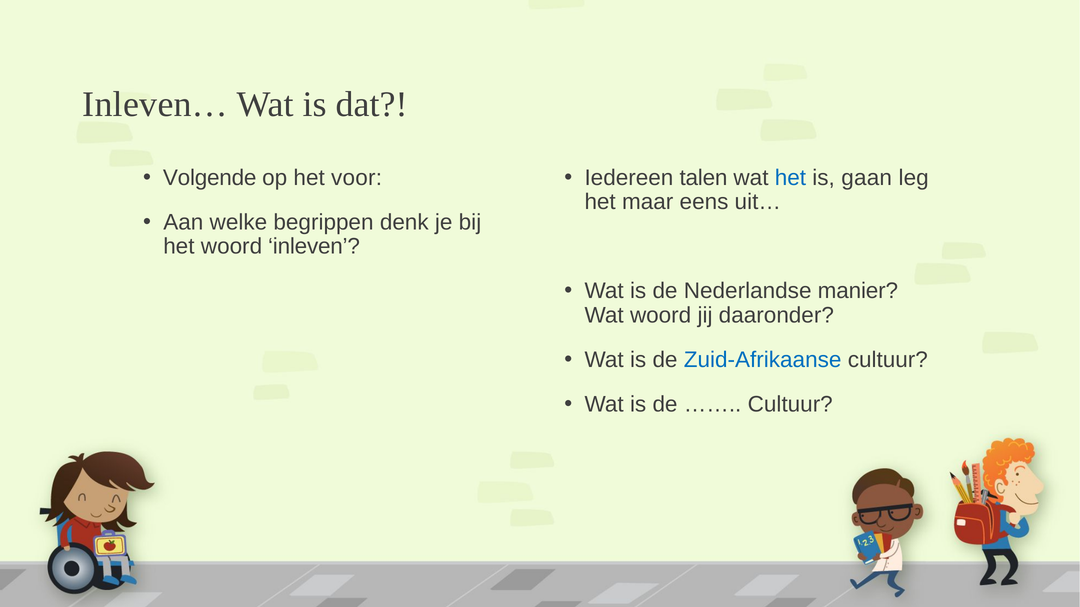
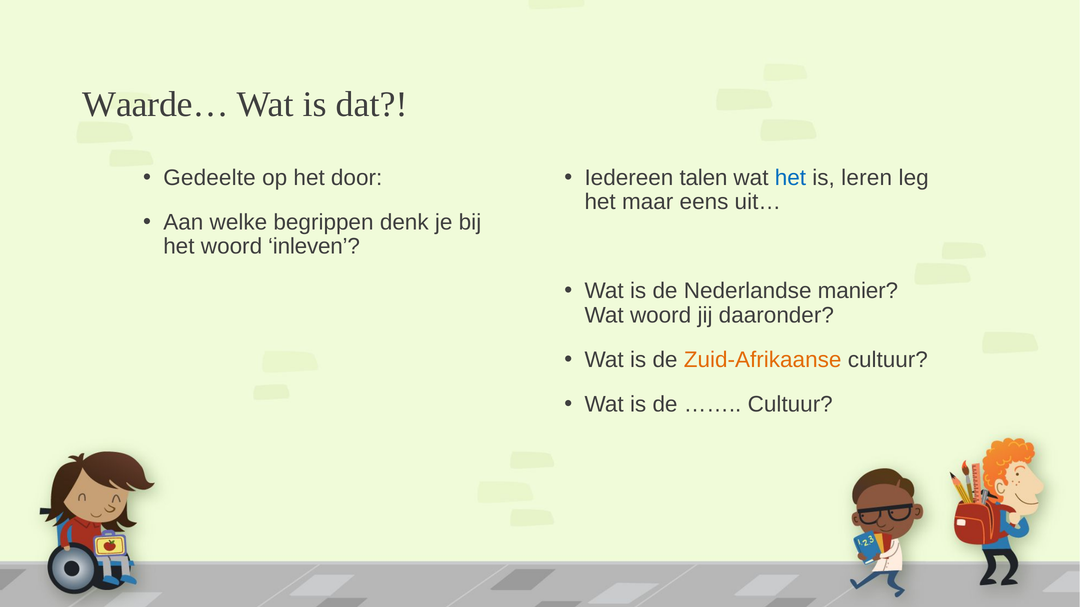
Inleven…: Inleven… -> Waarde… (155, 104)
Volgende: Volgende -> Gedeelte (210, 178)
voor: voor -> door (357, 178)
gaan: gaan -> leren (867, 178)
Zuid-Afrikaanse colour: blue -> orange (763, 360)
